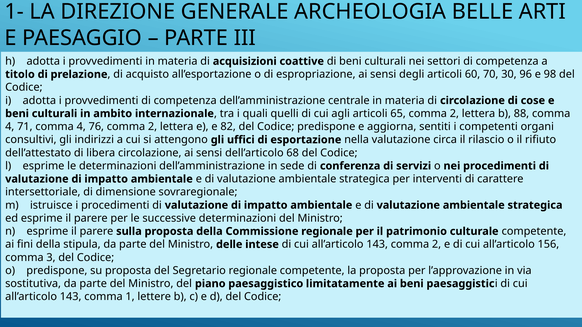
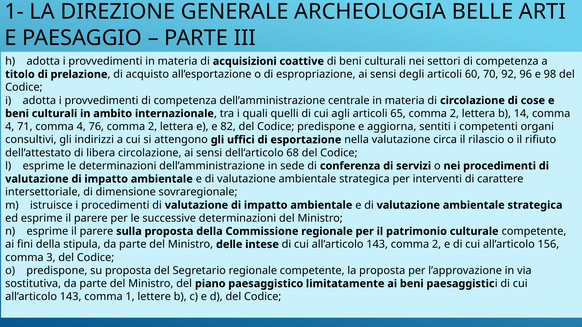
30: 30 -> 92 (509, 74)
88: 88 -> 14 (521, 114)
